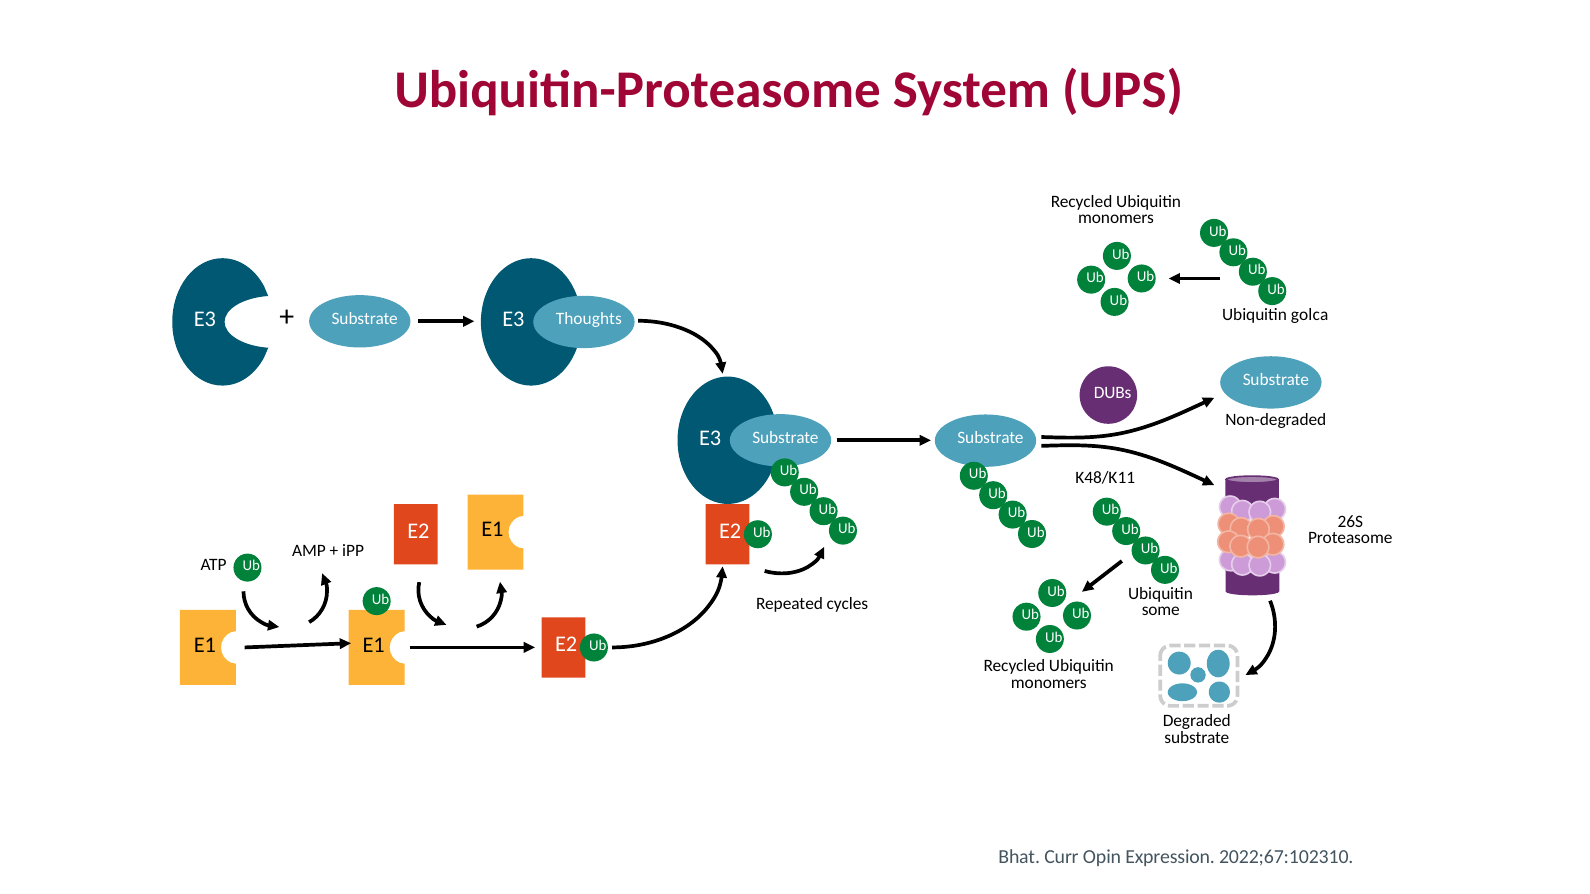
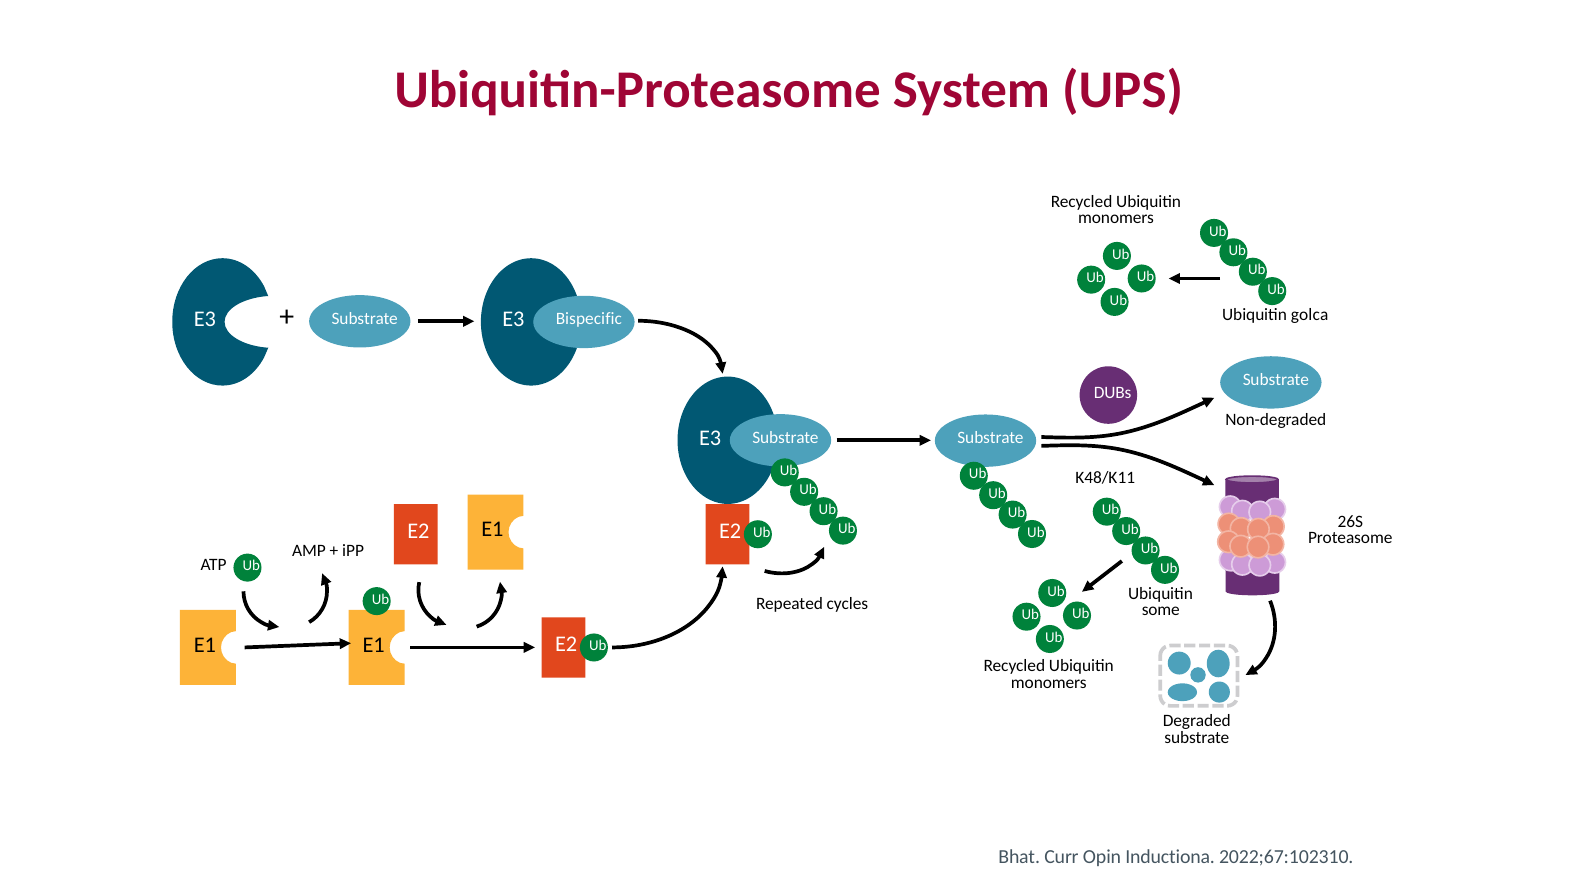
Thoughts: Thoughts -> Bispecific (589, 319)
Expression: Expression -> Inductiona (1170, 857)
